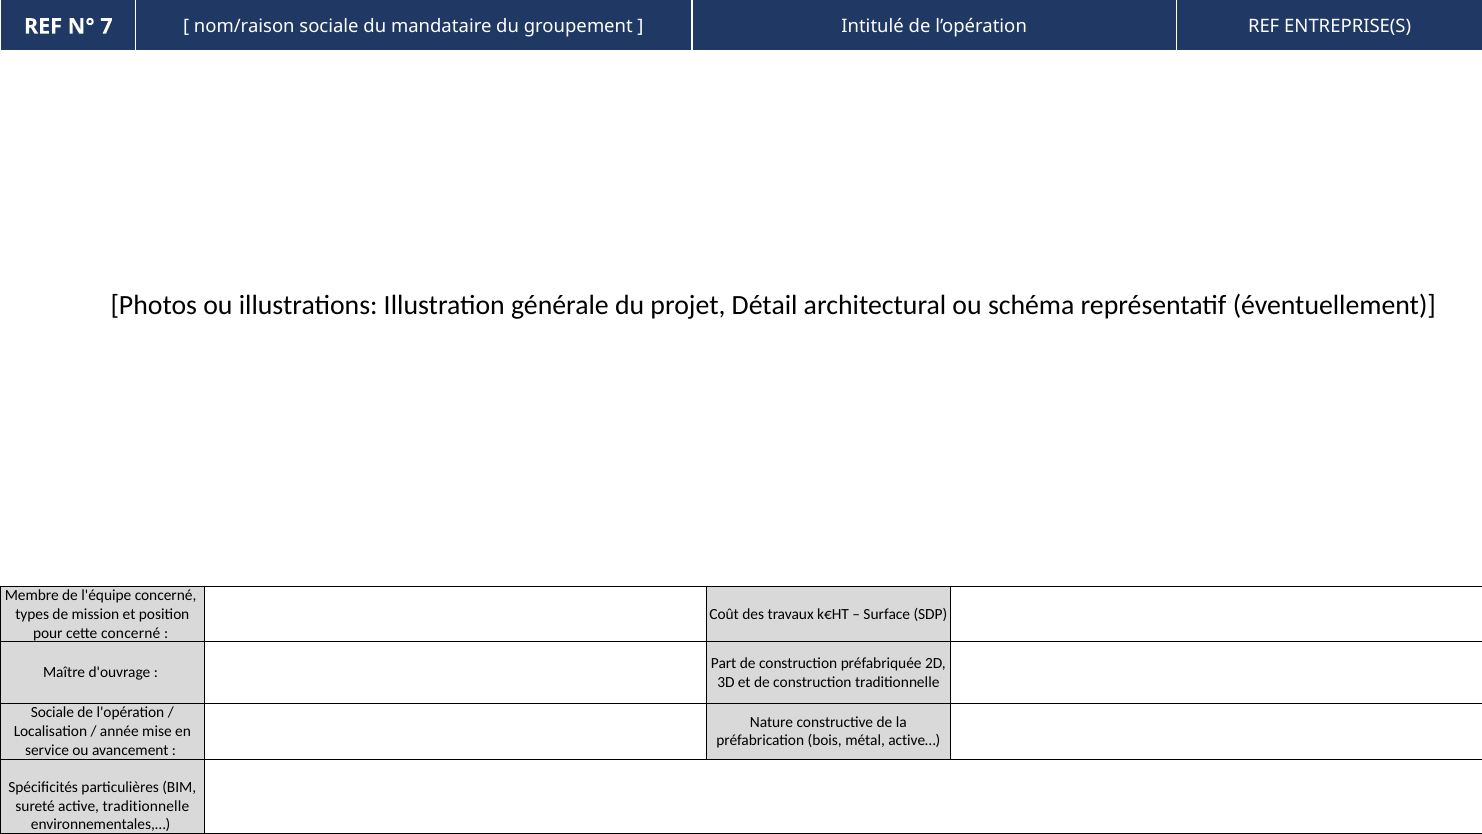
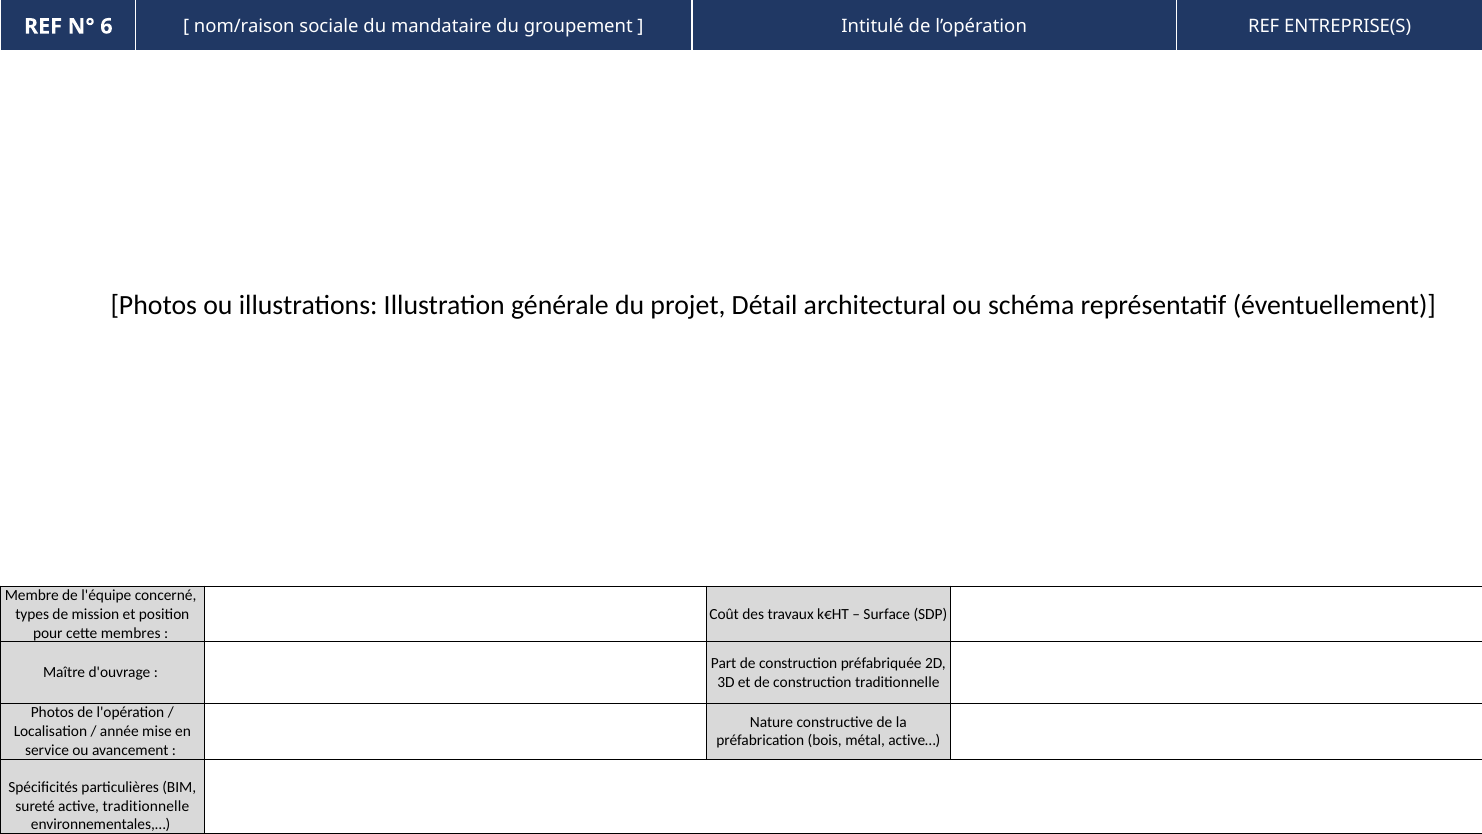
7: 7 -> 6 (106, 26)
cette concerné: concerné -> membres (131, 633)
Sociale: Sociale -> Photos (52, 712)
